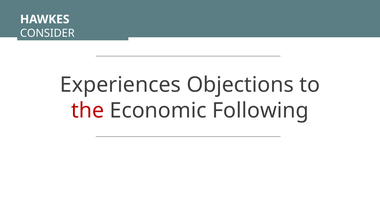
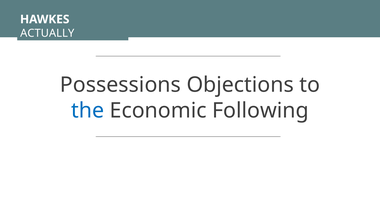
CONSIDER: CONSIDER -> ACTUALLY (47, 33)
Experiences: Experiences -> Possessions (120, 85)
the colour: red -> blue (88, 110)
